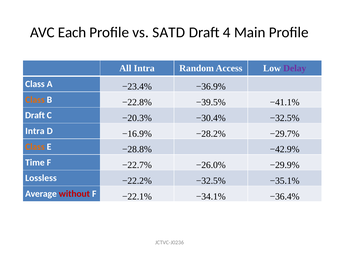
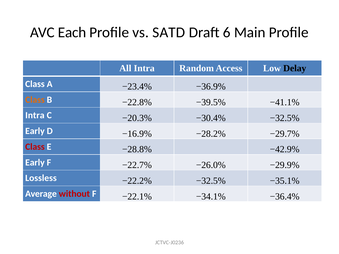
4: 4 -> 6 (227, 32)
Delay colour: purple -> black (295, 68)
Draft: Draft -> Intra (35, 115)
Intra: Intra -> Early (35, 131)
Class colour: orange -> red (35, 147)
Time: Time -> Early (35, 163)
